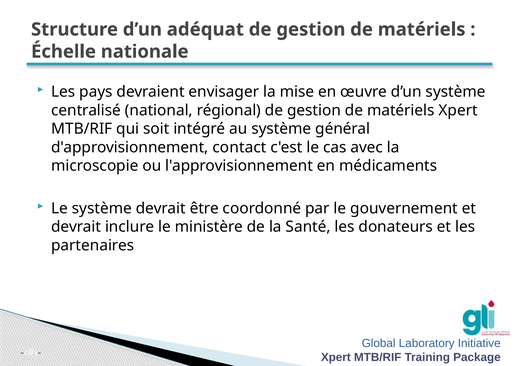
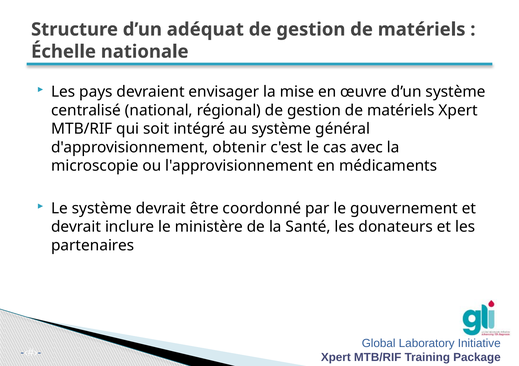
contact: contact -> obtenir (239, 147)
